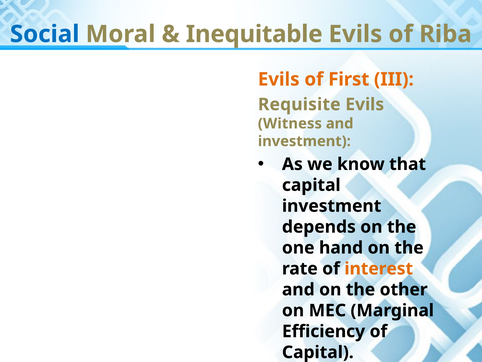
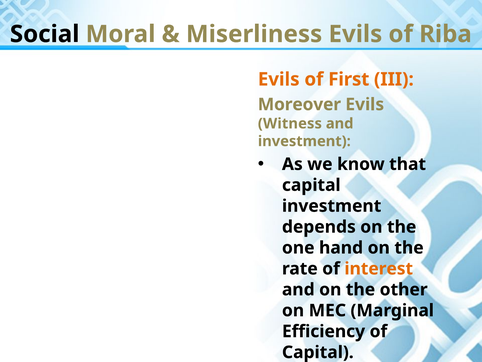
Social colour: blue -> black (45, 34)
Inequitable: Inequitable -> Miserliness (254, 34)
Requisite: Requisite -> Moreover (299, 104)
